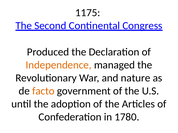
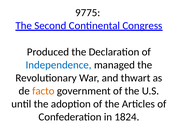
1175: 1175 -> 9775 (88, 13)
Independence colour: orange -> blue (59, 65)
nature: nature -> thwart (136, 78)
1780: 1780 -> 1824 (127, 117)
